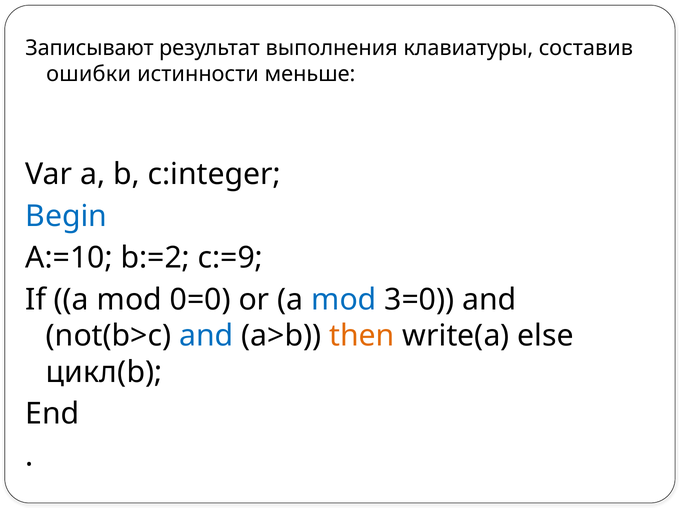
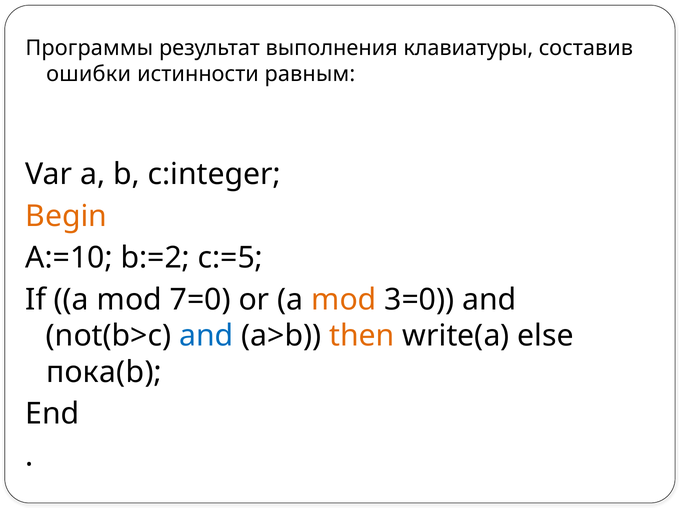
Записывают: Записывают -> Программы (89, 48)
меньше: меньше -> равным (310, 74)
Begin colour: blue -> orange (66, 216)
c:=9: c:=9 -> c:=5 (230, 258)
0=0: 0=0 -> 7=0 (200, 300)
mod colour: blue -> orange (344, 300)
цикл(b: цикл(b -> пока(b (104, 372)
